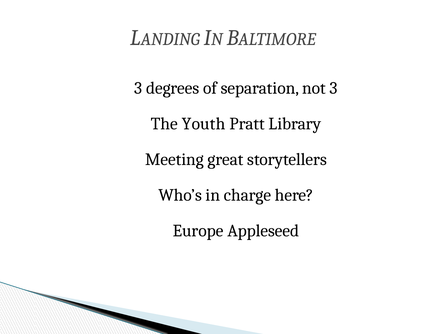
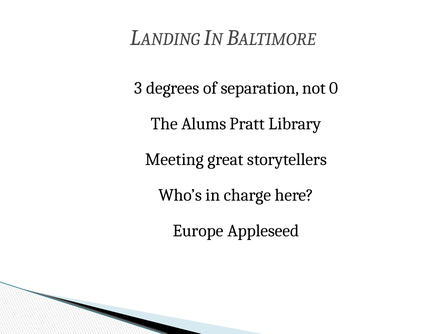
not 3: 3 -> 0 (334, 88)
Youth: Youth -> Alums (204, 124)
